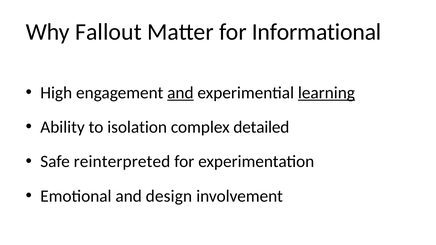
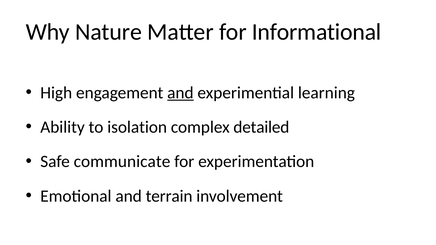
Fallout: Fallout -> Nature (109, 32)
learning underline: present -> none (326, 93)
reinterpreted: reinterpreted -> communicate (122, 162)
design: design -> terrain (169, 196)
